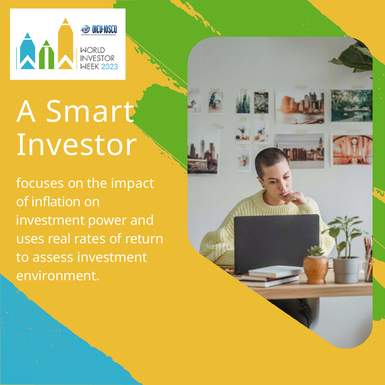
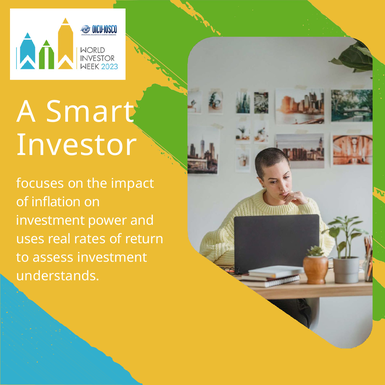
environment: environment -> understands (58, 276)
